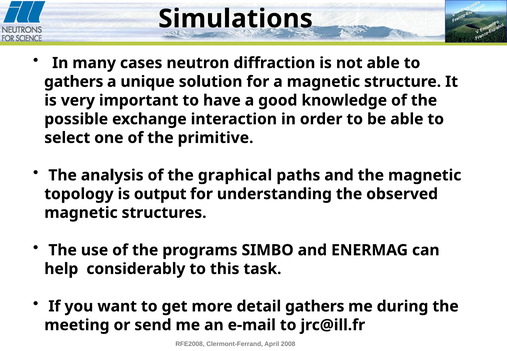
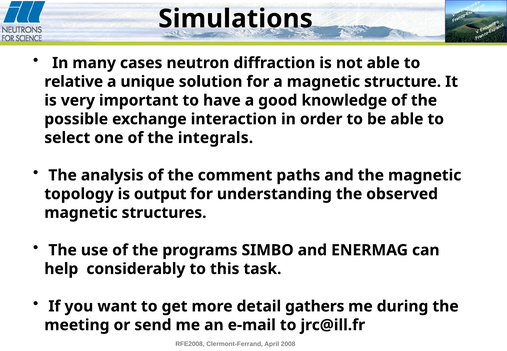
gathers: gathers -> relative (74, 82)
primitive: primitive -> integrals (215, 138)
graphical: graphical -> comment (235, 175)
